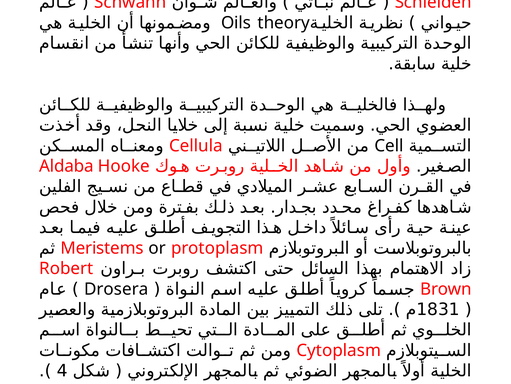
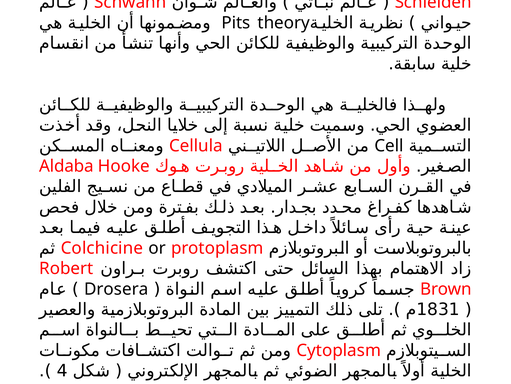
Oils: Oils -> Pits (236, 23)
Meristems: Meristems -> Colchicine (102, 248)
